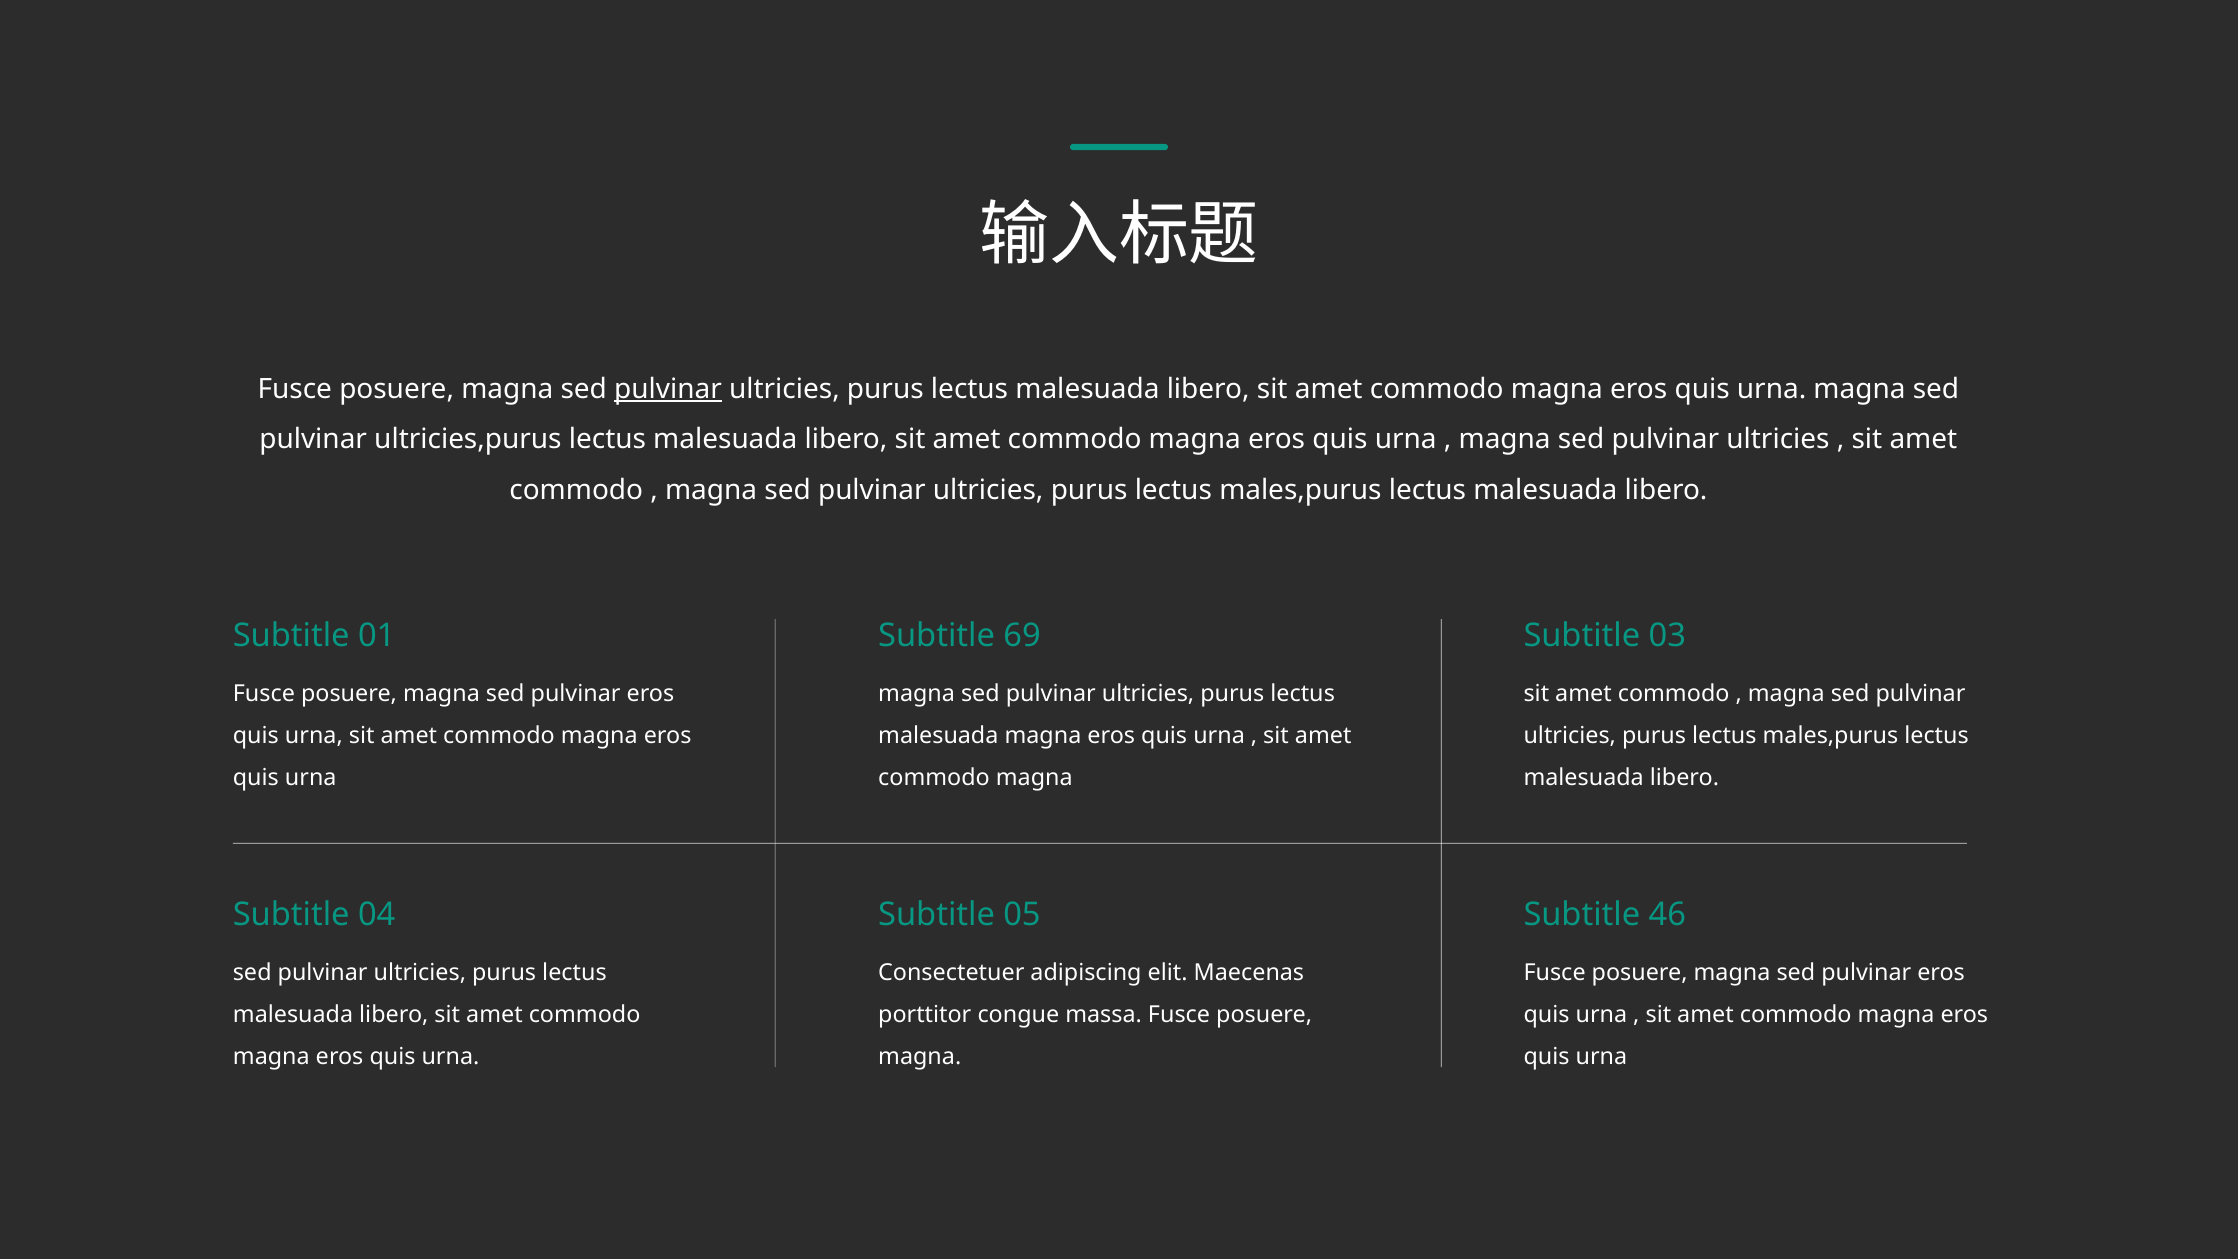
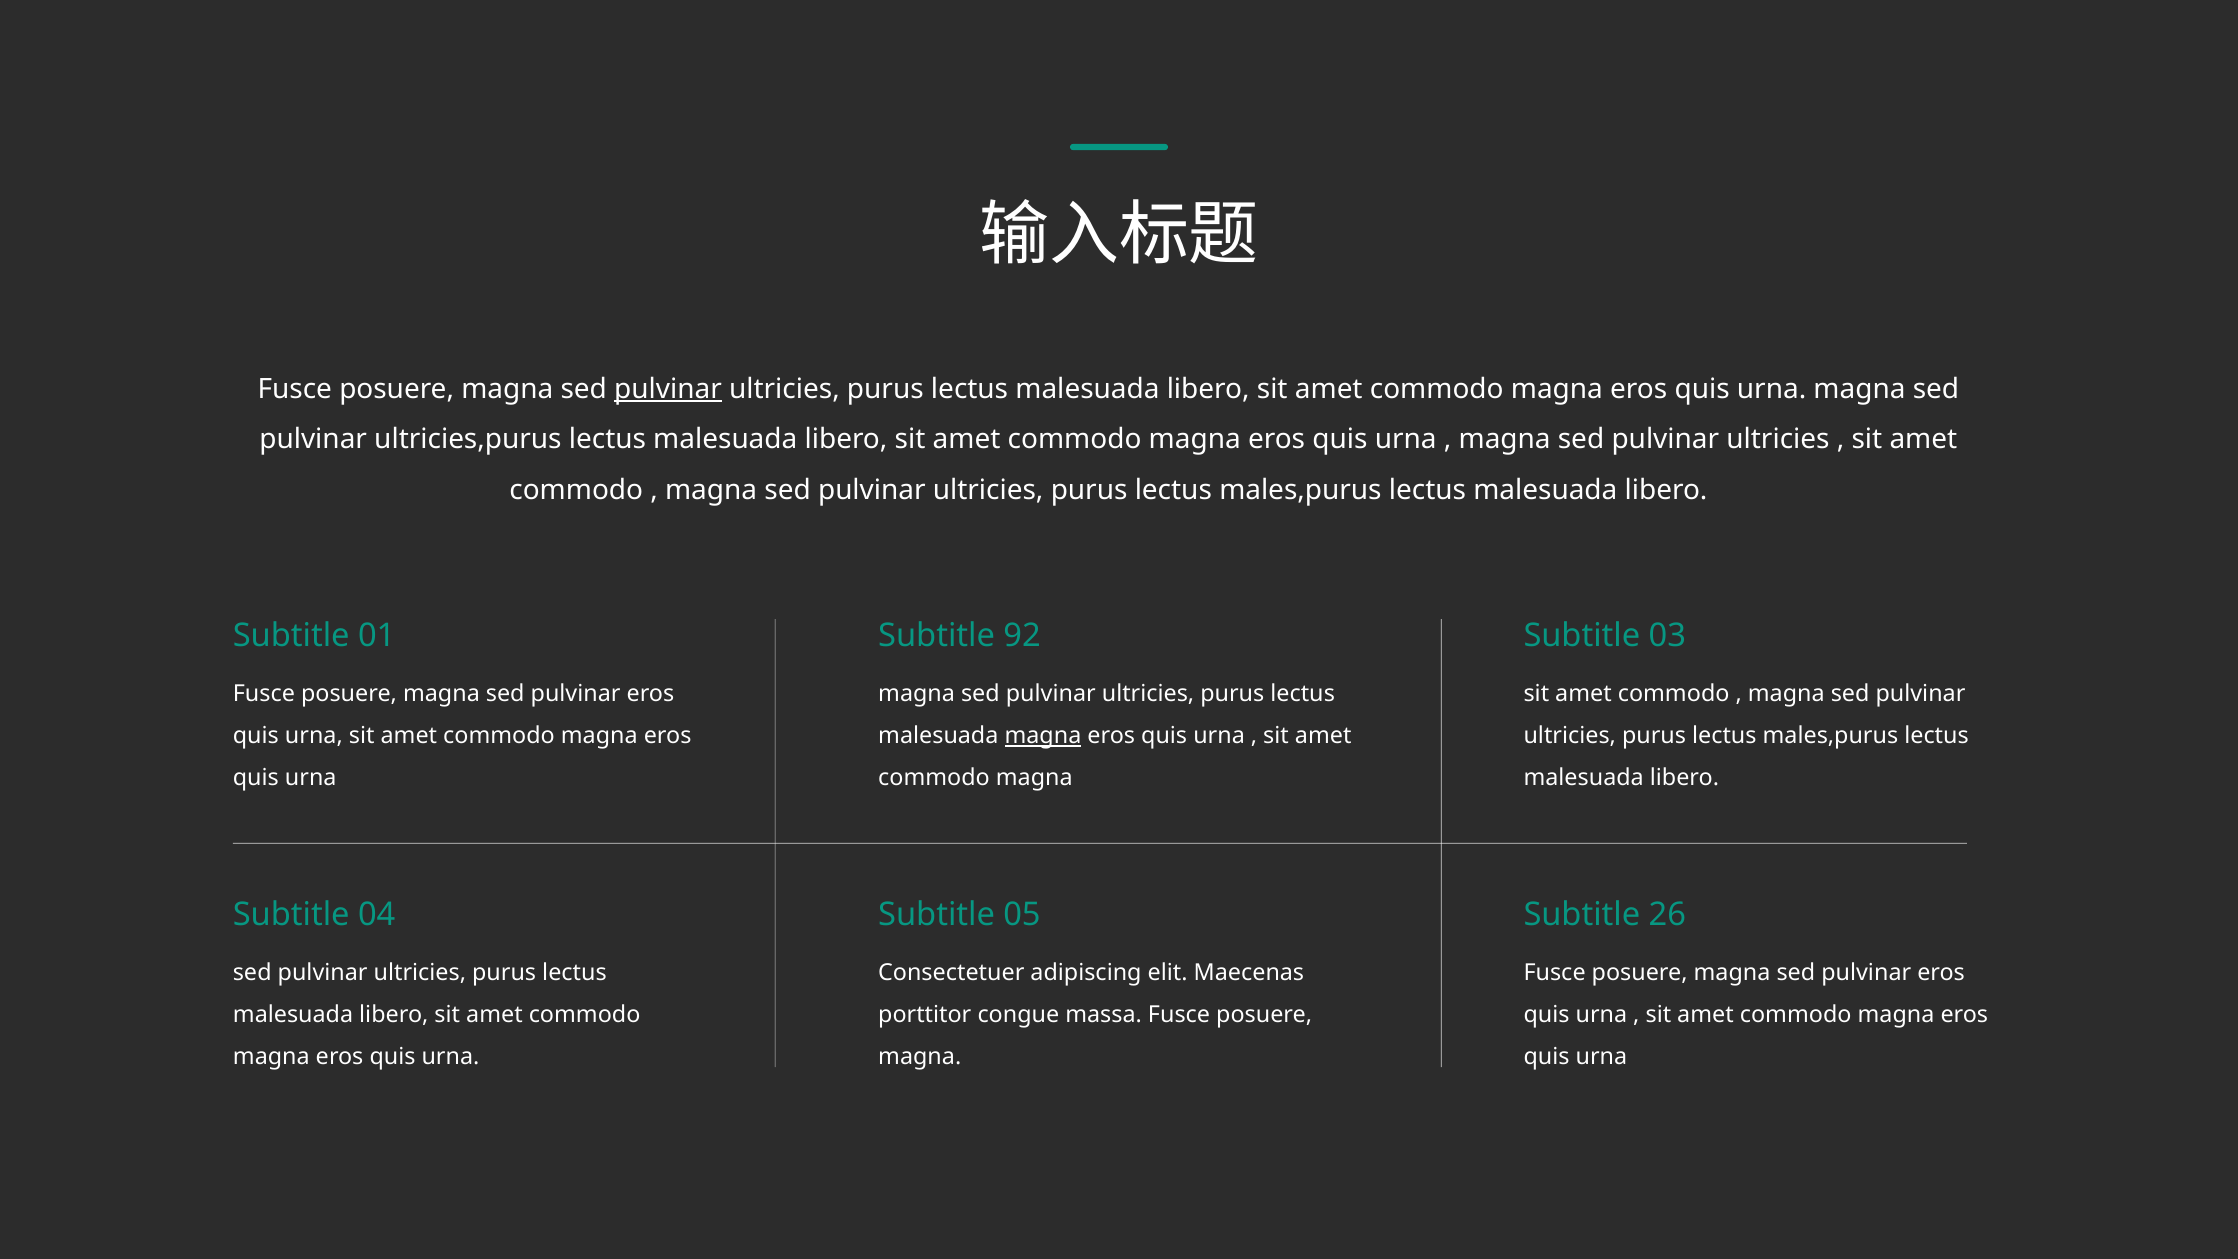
69: 69 -> 92 (1022, 635)
magna underline: none -> present (1043, 736)
46: 46 -> 26 (1667, 914)
